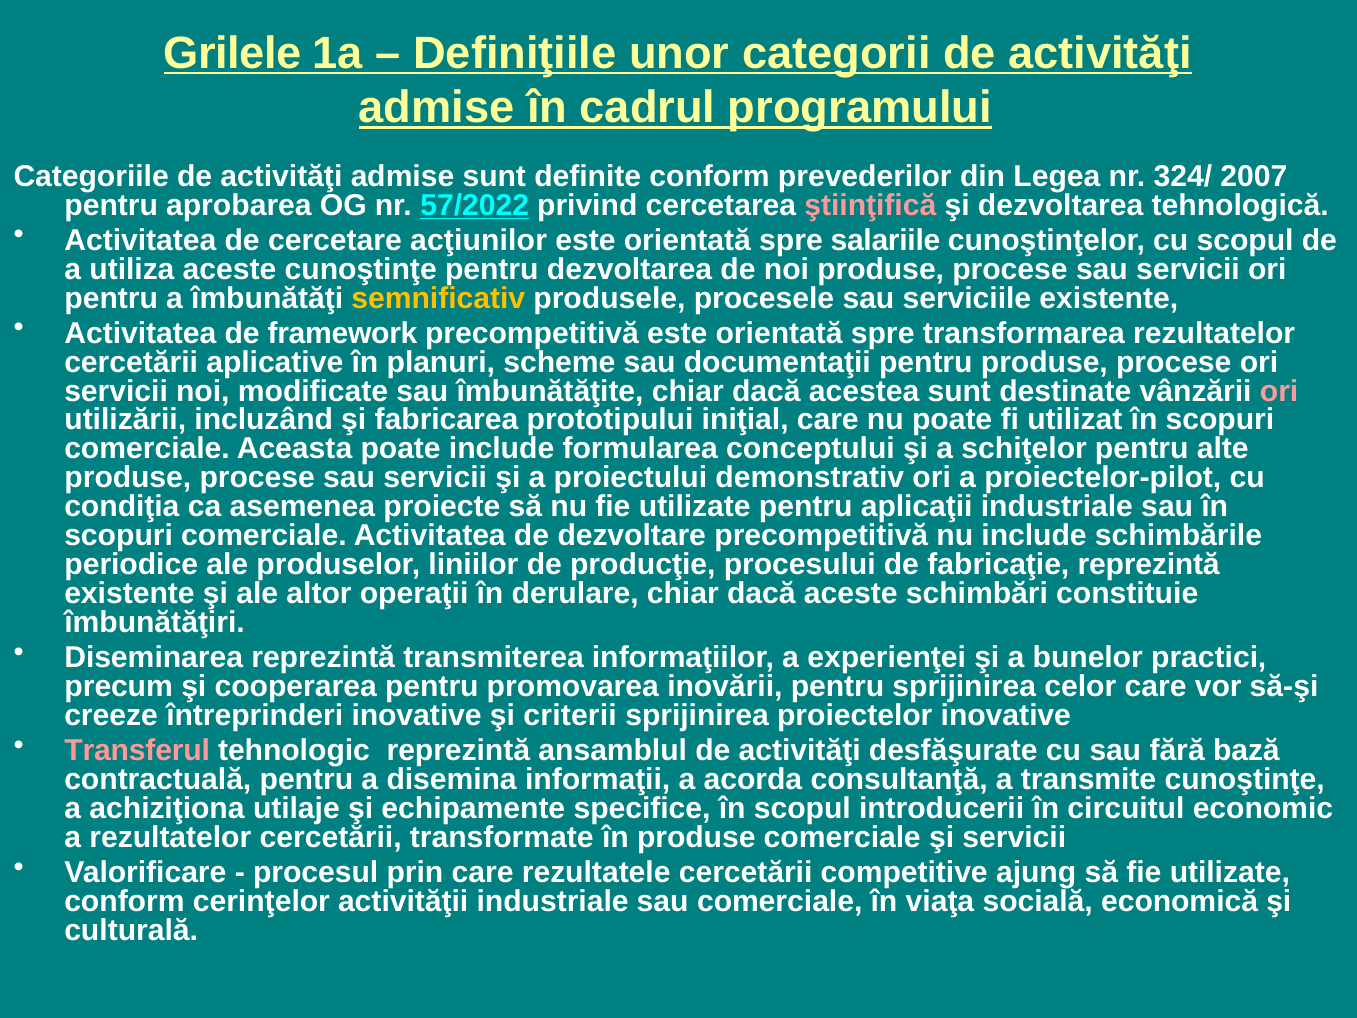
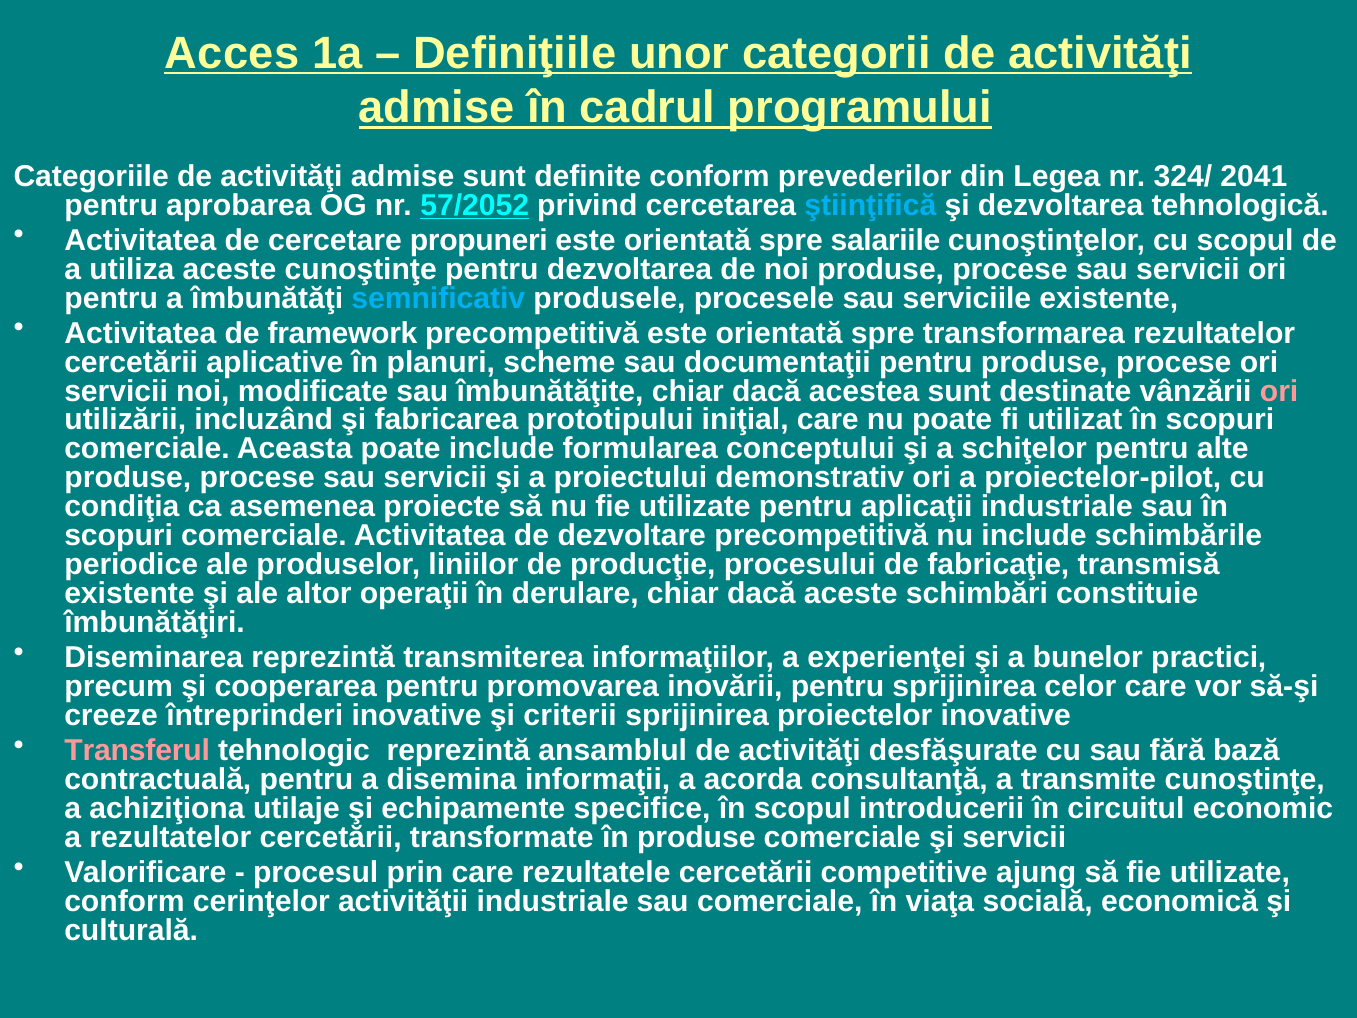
Grilele: Grilele -> Acces (232, 53)
2007: 2007 -> 2041 (1254, 176)
57/2022: 57/2022 -> 57/2052 (475, 205)
ştiinţifică colour: pink -> light blue (870, 205)
acţiunilor: acţiunilor -> propuneri (479, 240)
semnificativ colour: yellow -> light blue (438, 298)
fabricaţie reprezintă: reprezintă -> transmisă (1149, 565)
